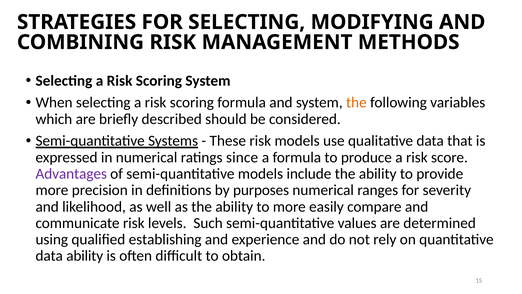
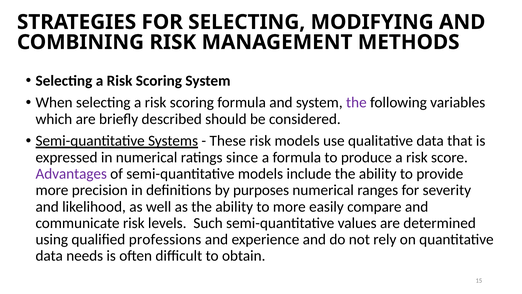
the colour: orange -> purple (356, 102)
establishing: establishing -> professions (165, 239)
data ability: ability -> needs (85, 256)
